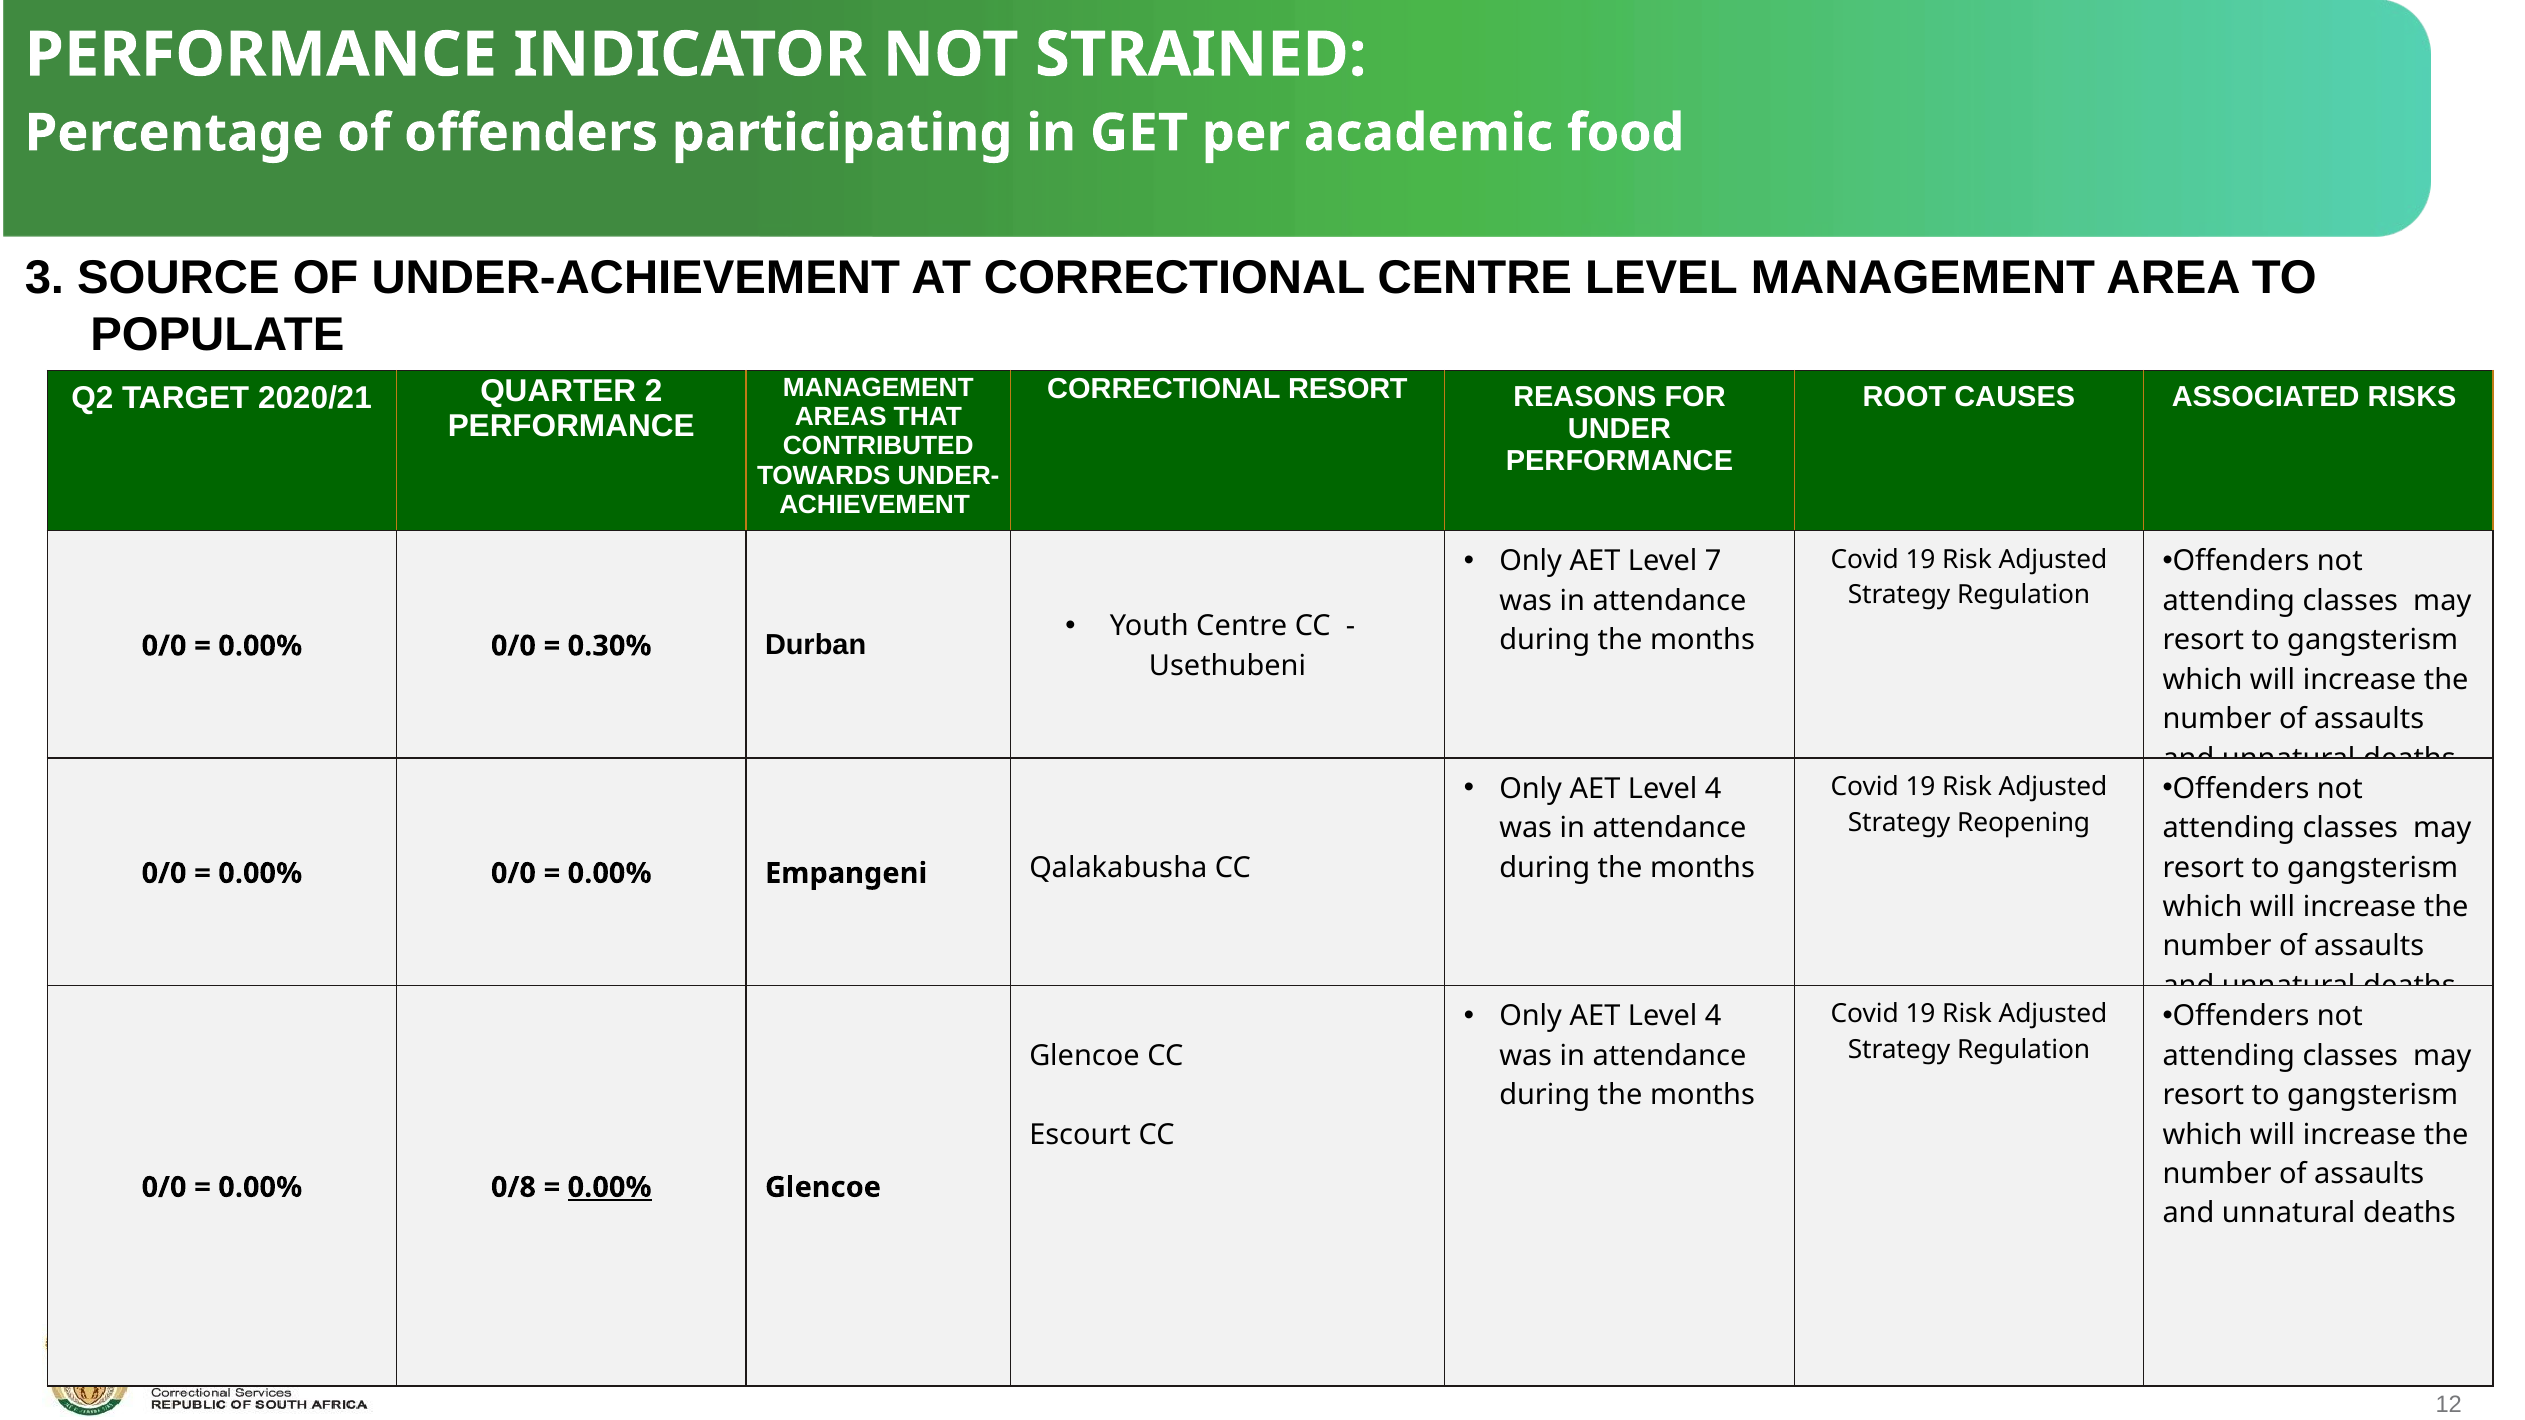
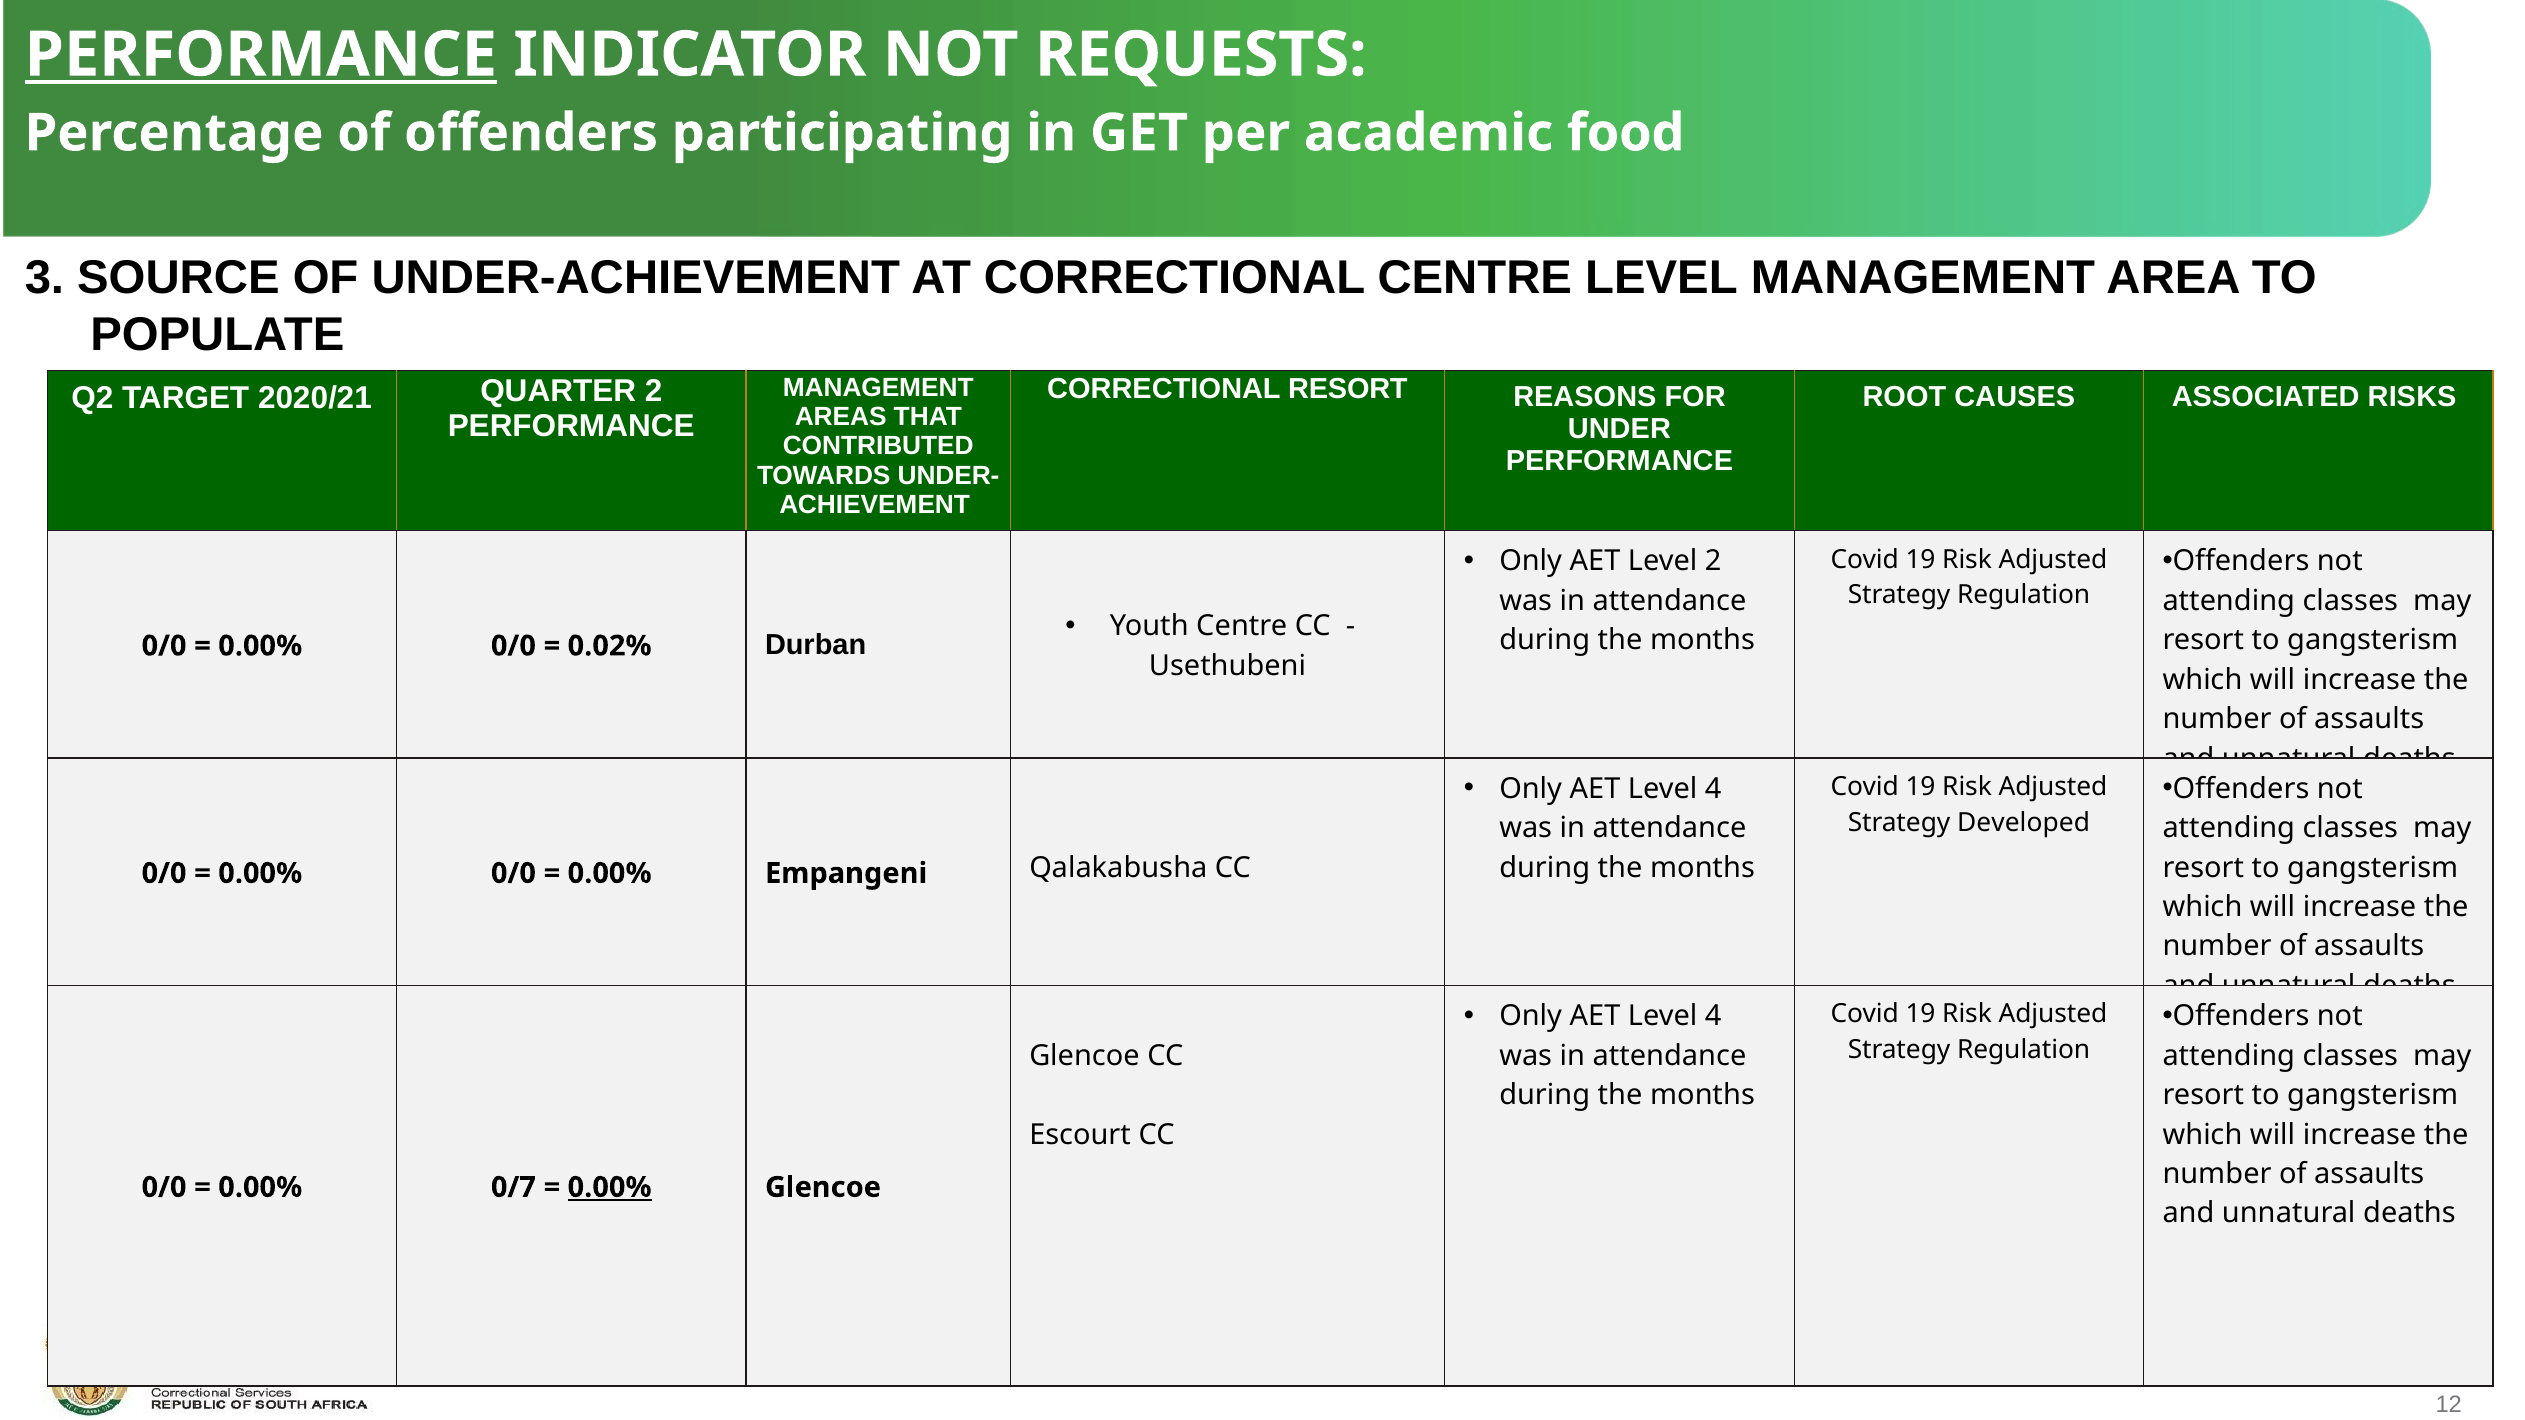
PERFORMANCE underline: none -> present (261, 55)
STRAINED: STRAINED -> REQUESTS (1201, 55)
Level 7: 7 -> 2 (1713, 561)
0.30%: 0.30% -> 0.02% (610, 646)
Reopening: Reopening -> Developed (2024, 823)
0/8: 0/8 -> 0/7 (513, 1188)
